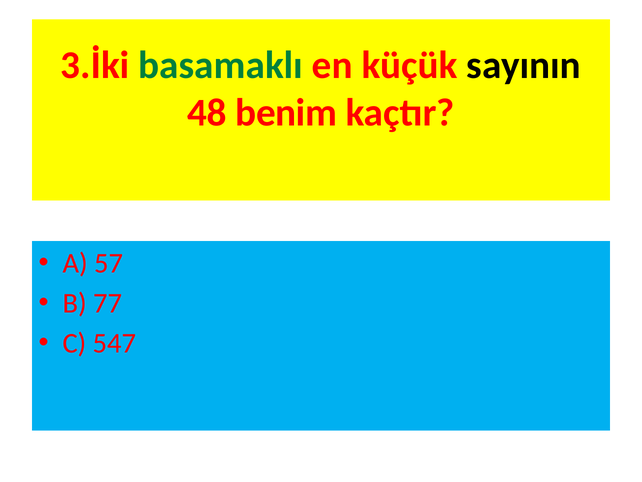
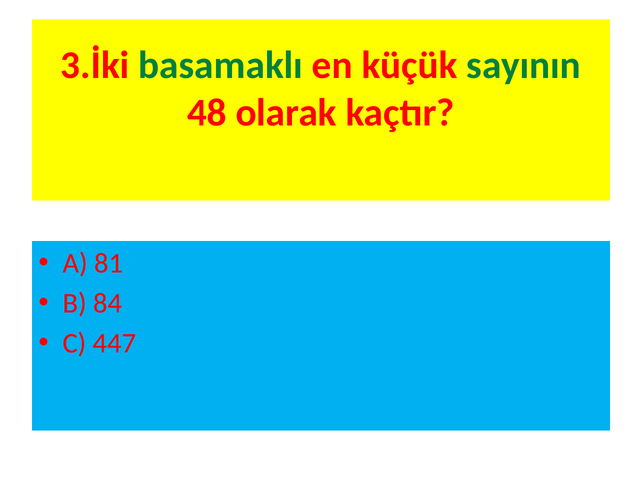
sayının colour: black -> green (524, 65)
benim: benim -> olarak (286, 113)
57: 57 -> 81 (109, 263)
77: 77 -> 84 (108, 303)
547: 547 -> 447 (115, 343)
